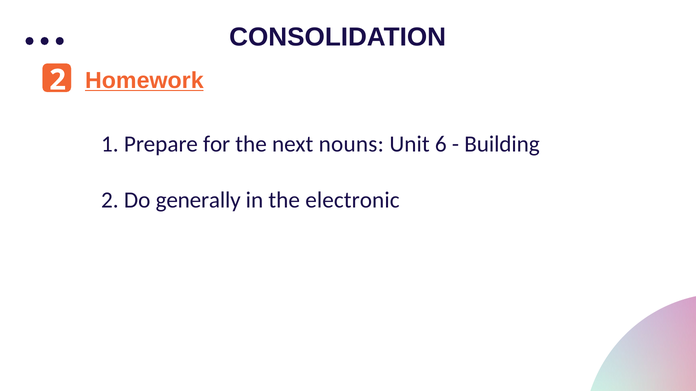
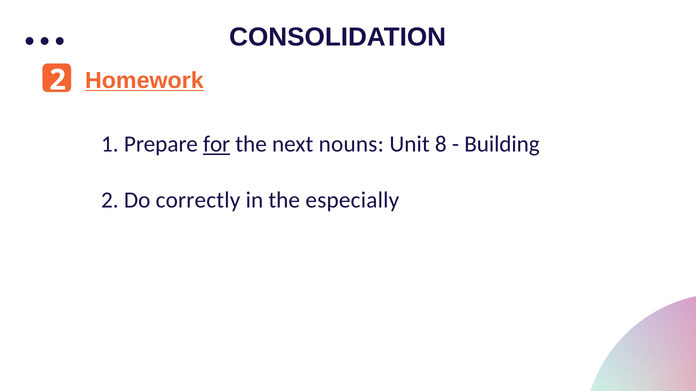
for underline: none -> present (217, 144)
6: 6 -> 8 (441, 144)
generally: generally -> correctly (198, 200)
electronic: electronic -> especially (352, 200)
